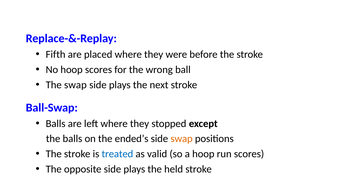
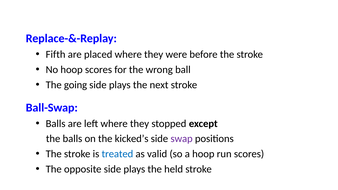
The swap: swap -> going (76, 85)
ended’s: ended’s -> kicked’s (132, 139)
swap colour: orange -> purple (182, 139)
